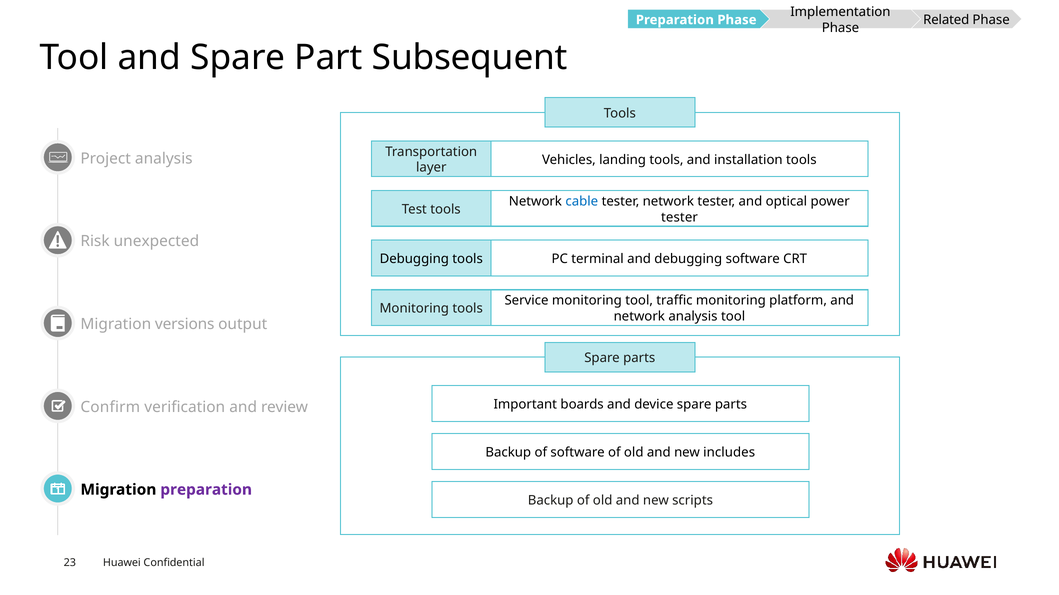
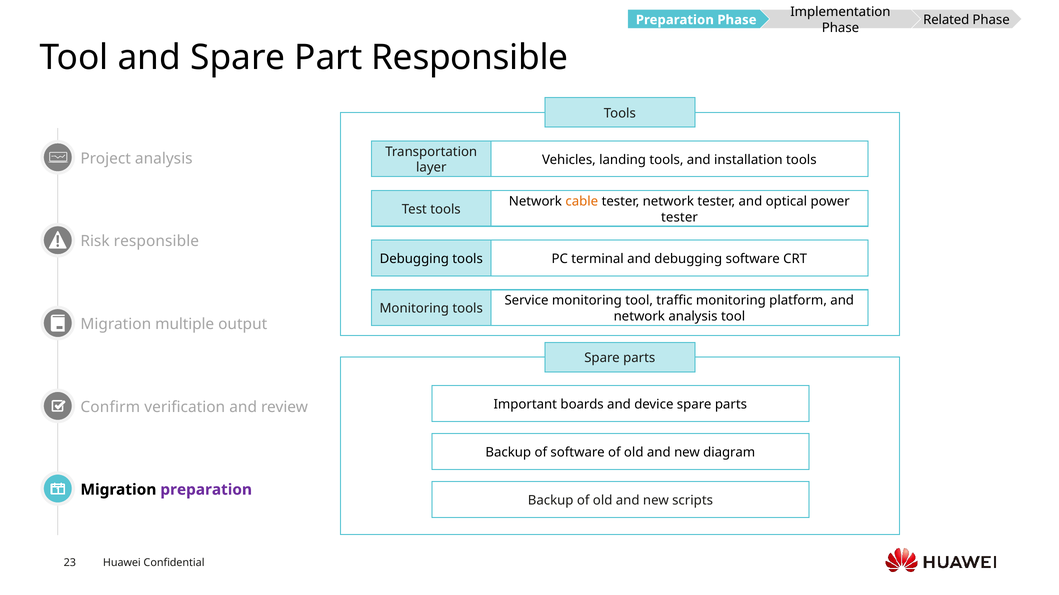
Part Subsequent: Subsequent -> Responsible (470, 58)
cable colour: blue -> orange (582, 202)
Risk unexpected: unexpected -> responsible (156, 242)
versions: versions -> multiple (185, 325)
includes: includes -> diagram (729, 453)
